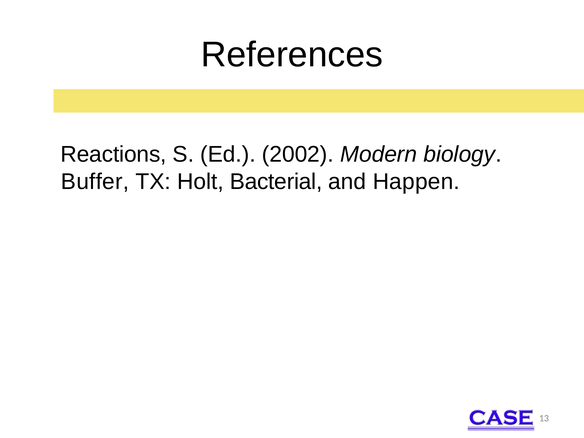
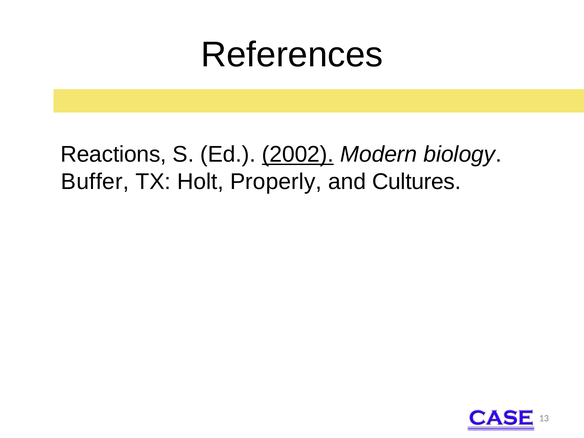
2002 underline: none -> present (298, 154)
Bacterial: Bacterial -> Properly (276, 182)
Happen: Happen -> Cultures (417, 182)
